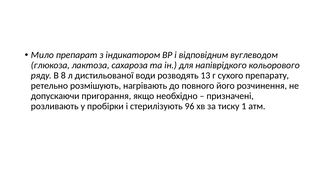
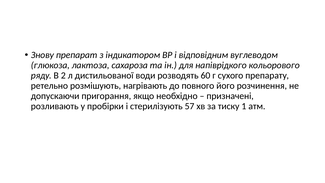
Мило: Мило -> Знову (42, 55)
8: 8 -> 2 (63, 75)
13: 13 -> 60 (205, 75)
96: 96 -> 57 (190, 106)
